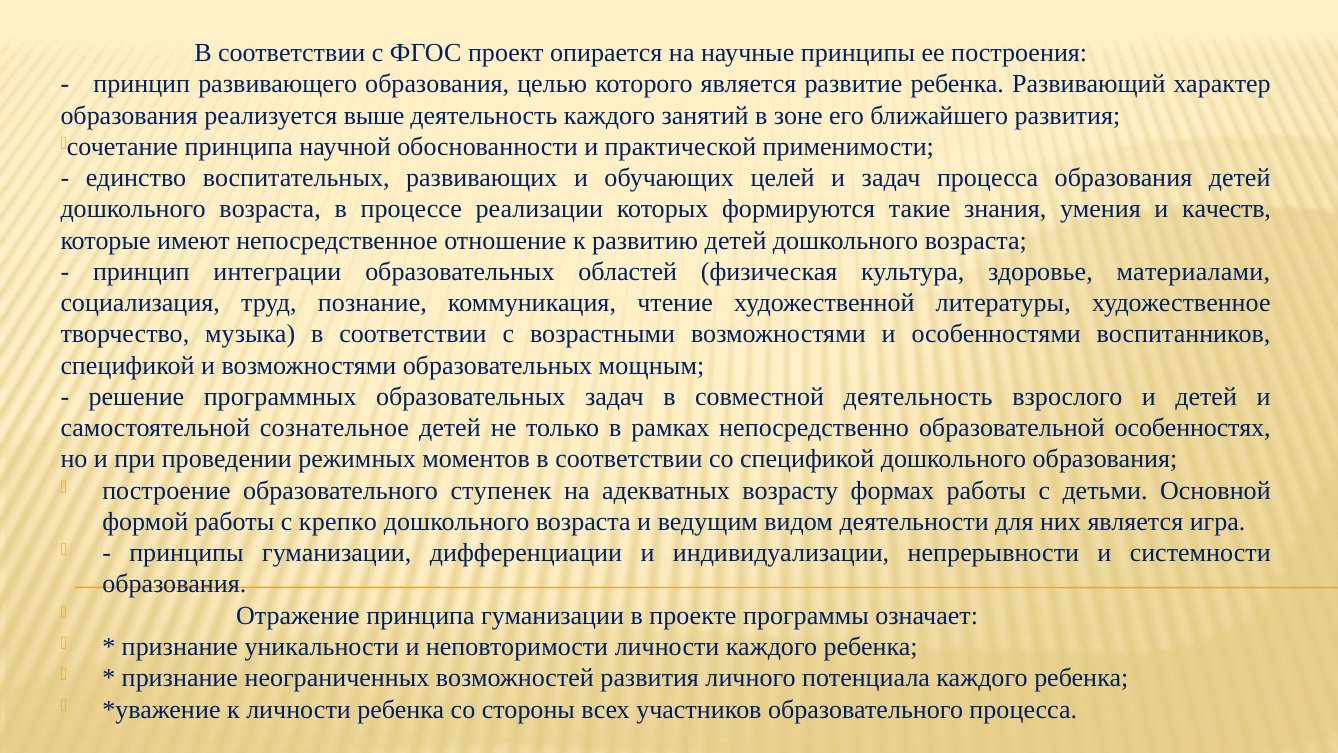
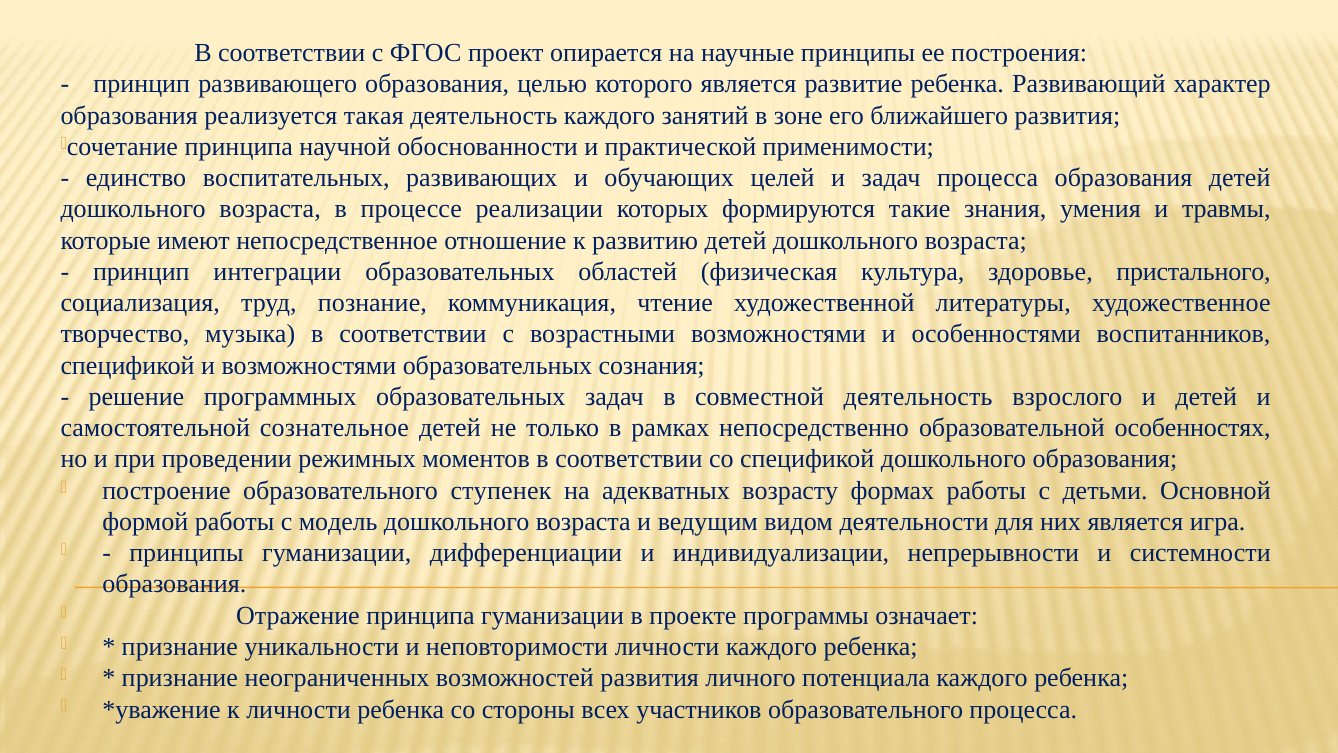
выше: выше -> такая (374, 116)
качеств: качеств -> травмы (1226, 209)
материалами: материалами -> пристального (1194, 272)
мощным: мощным -> сознания (652, 365)
крепко: крепко -> модель (338, 522)
